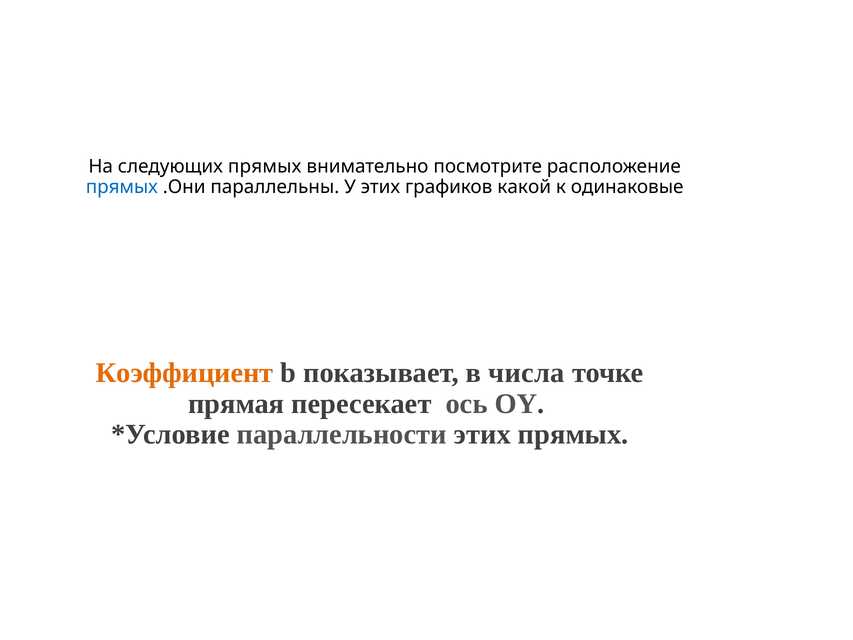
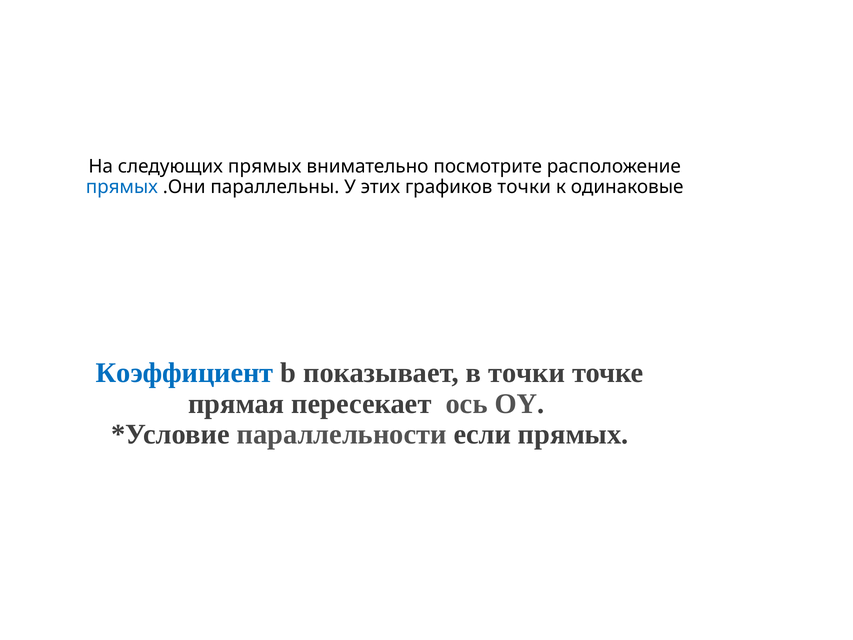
графиков какой: какой -> точки (524, 187)
Коэффициент colour: orange -> blue (185, 373)
в числа: числа -> точки (527, 373)
параллельности этих: этих -> если (482, 434)
